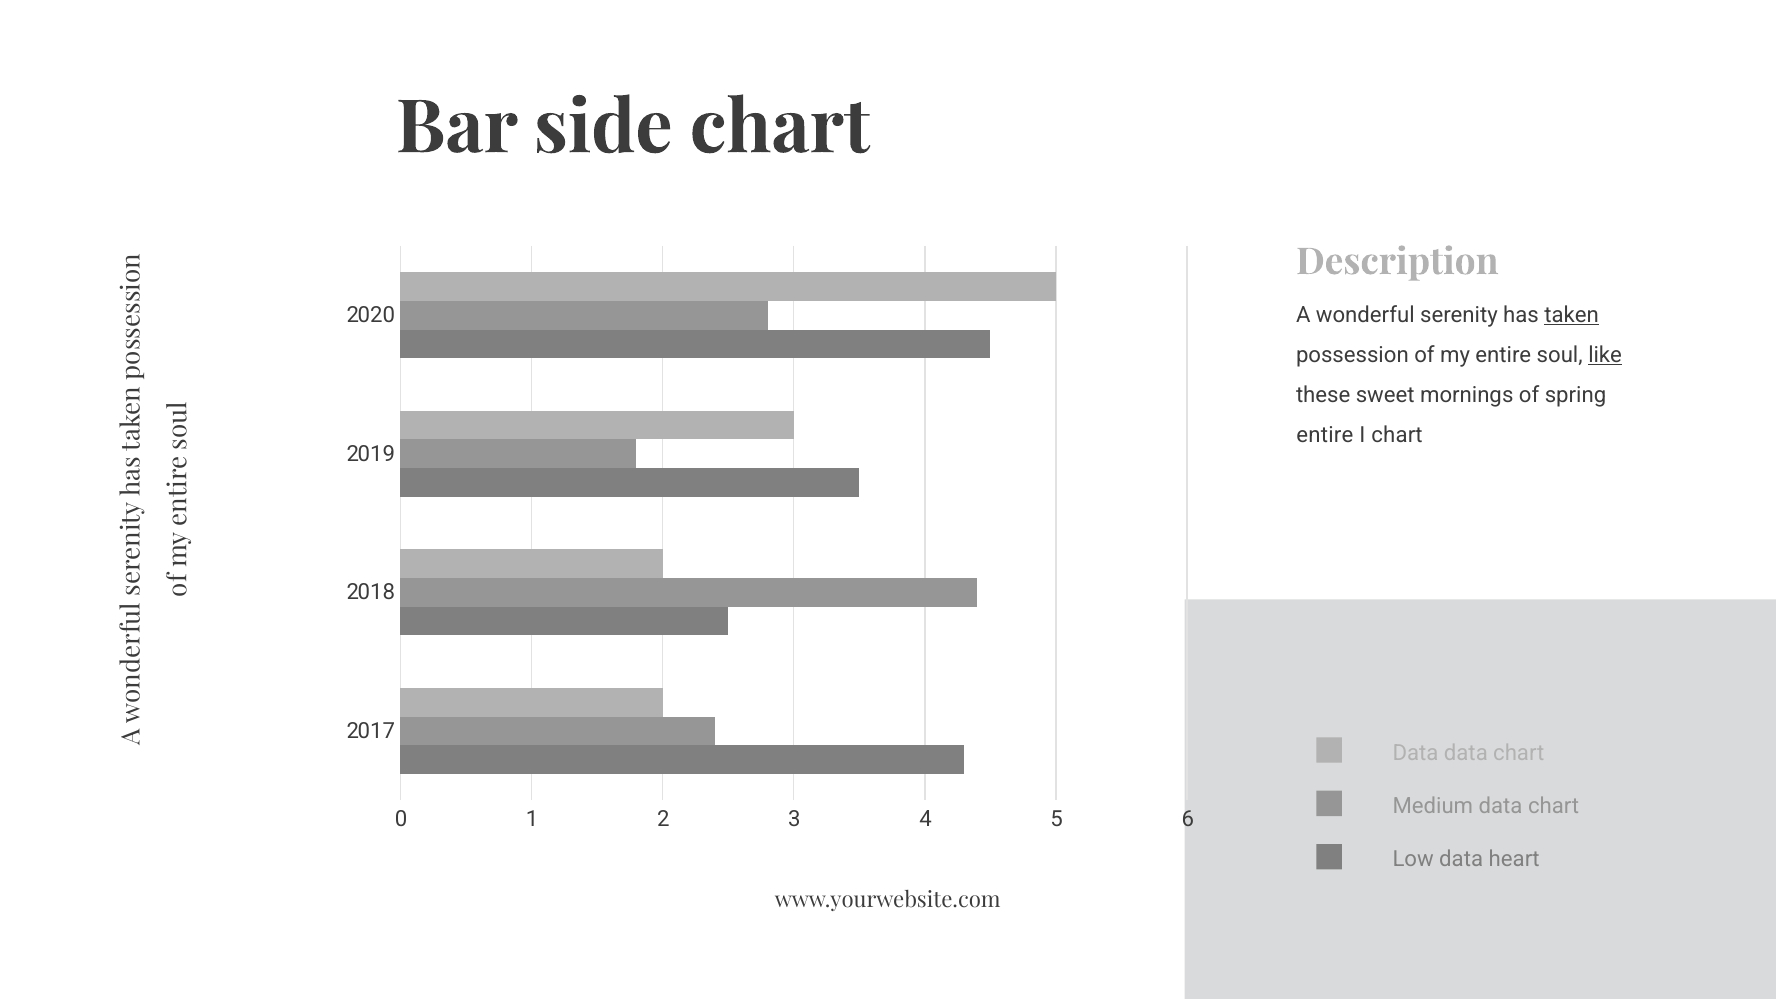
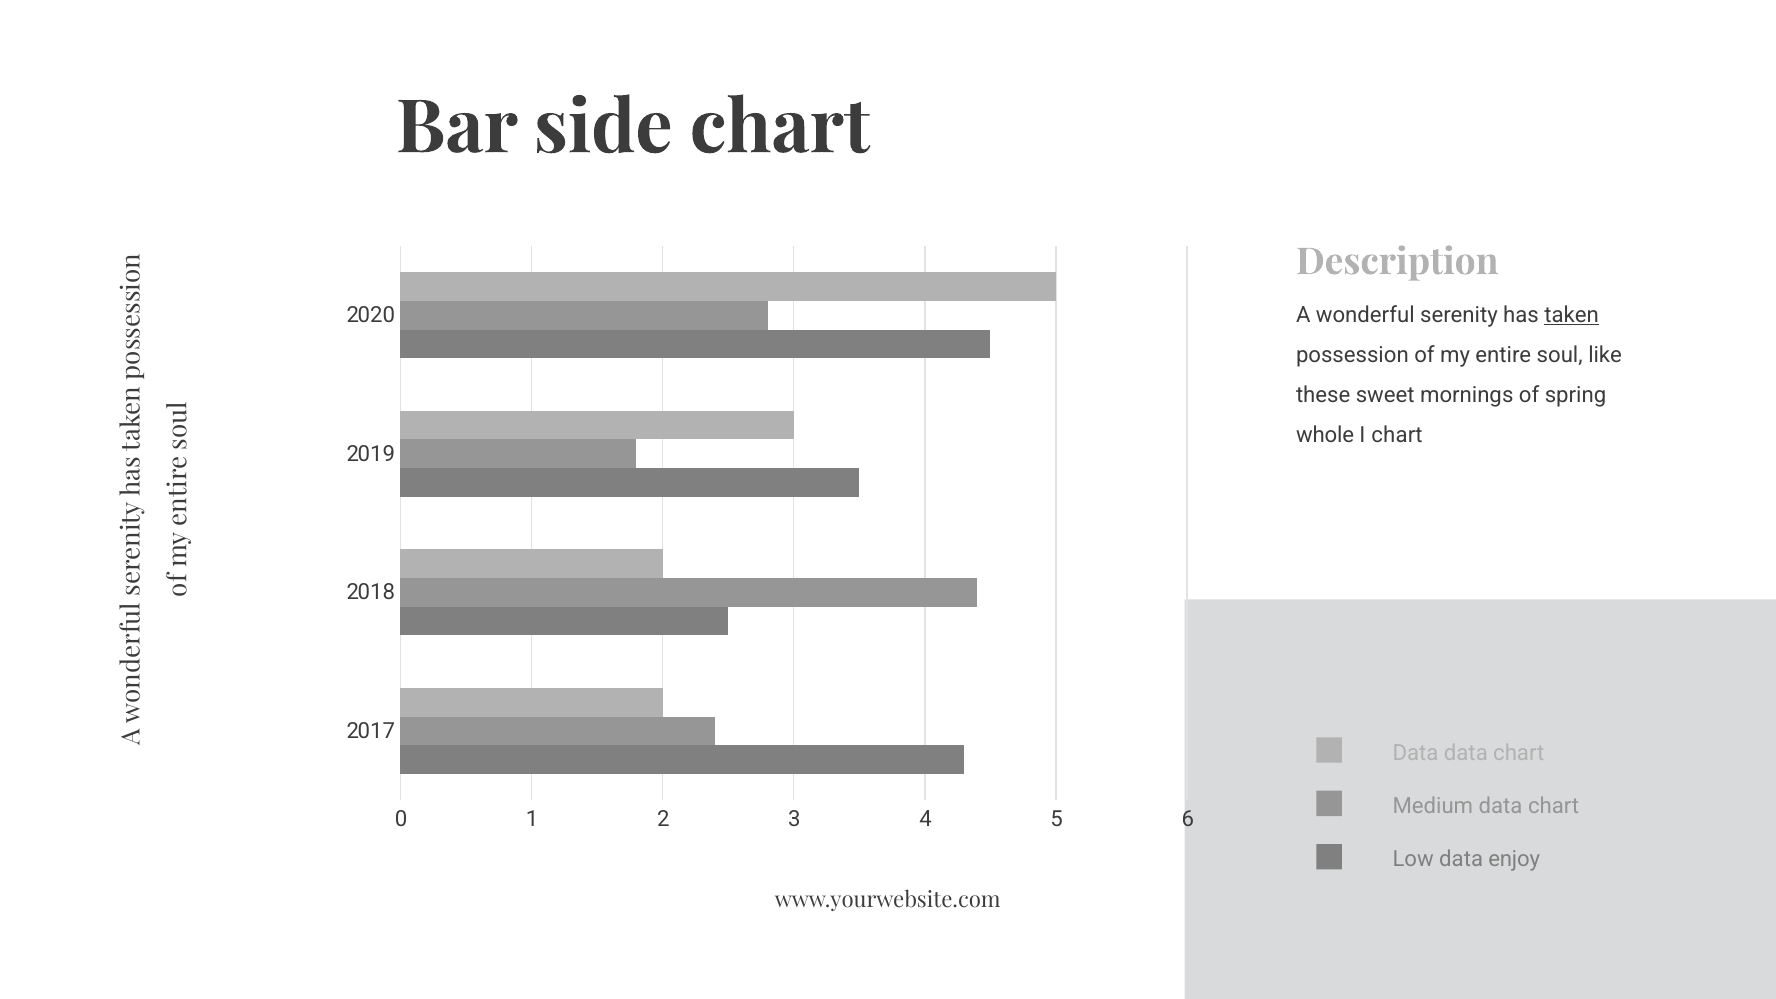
like underline: present -> none (1605, 355)
entire: entire -> whole (1325, 435)
heart: heart -> enjoy (1514, 860)
